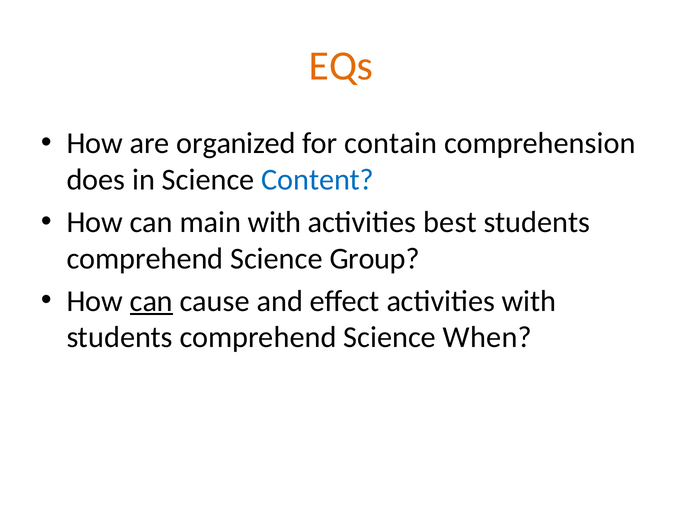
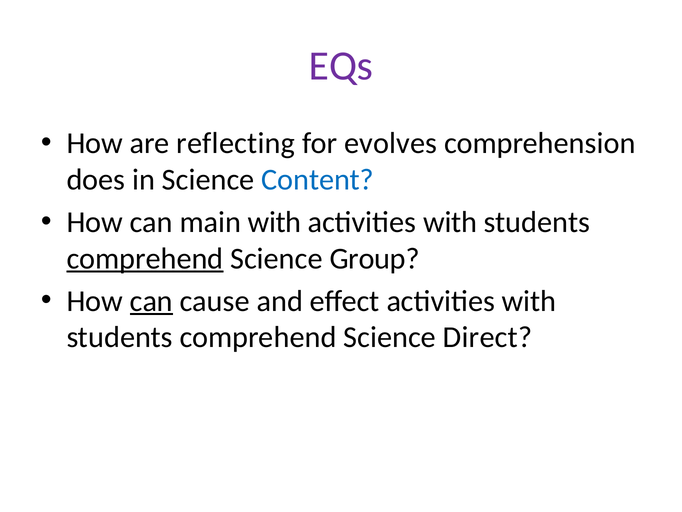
EQs colour: orange -> purple (341, 66)
organized: organized -> reflecting (236, 143)
contain: contain -> evolves (391, 143)
best: best -> with (450, 222)
comprehend underline: none -> present (145, 258)
When: When -> Direct (487, 337)
